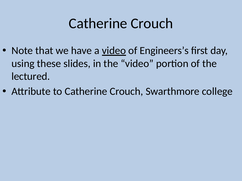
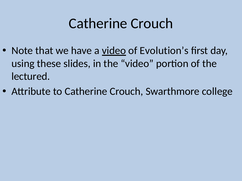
Engineers’s: Engineers’s -> Evolution’s (164, 51)
